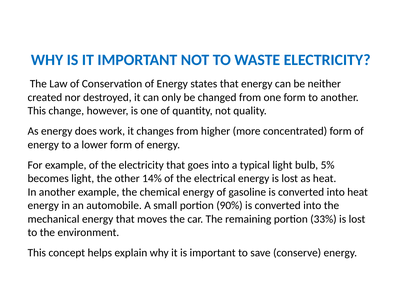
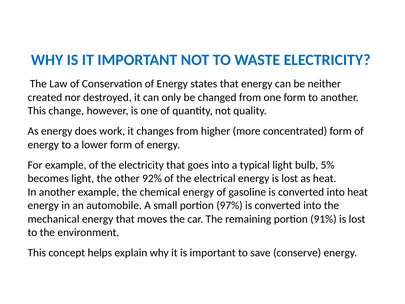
14%: 14% -> 92% (152, 178)
90%: 90% -> 97% (229, 205)
33%: 33% -> 91% (323, 219)
